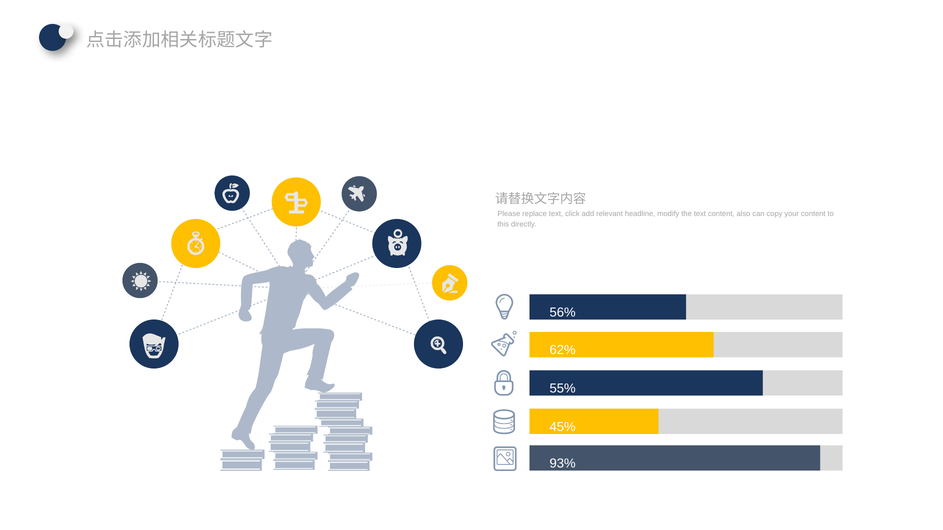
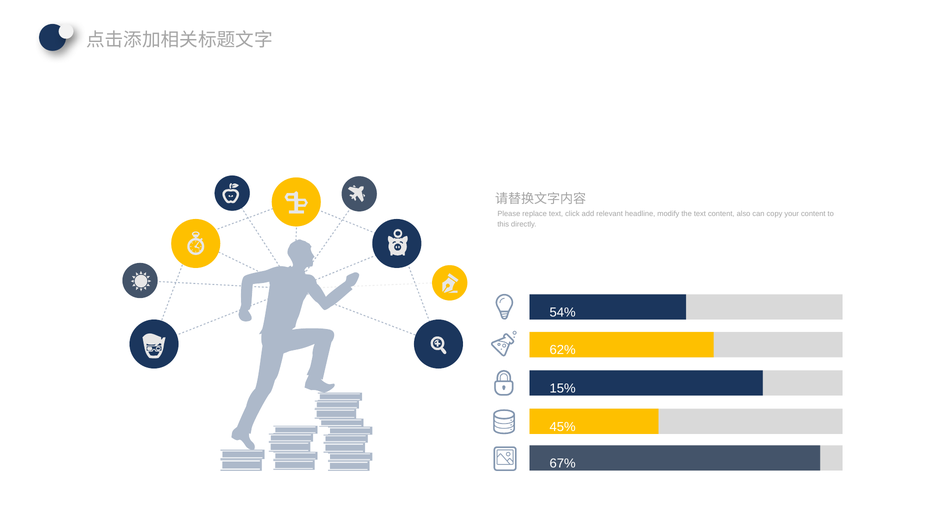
56%: 56% -> 54% (563, 313)
55%: 55% -> 15% (563, 389)
93%: 93% -> 67% (563, 464)
